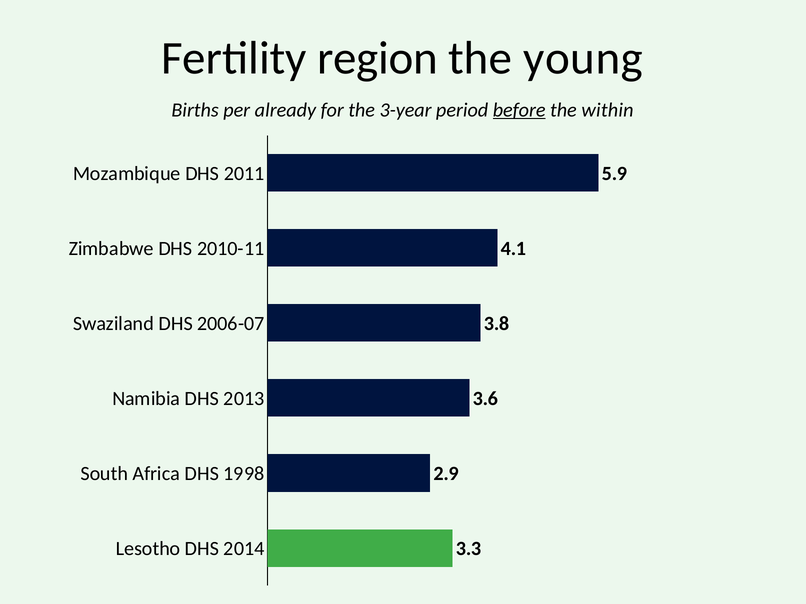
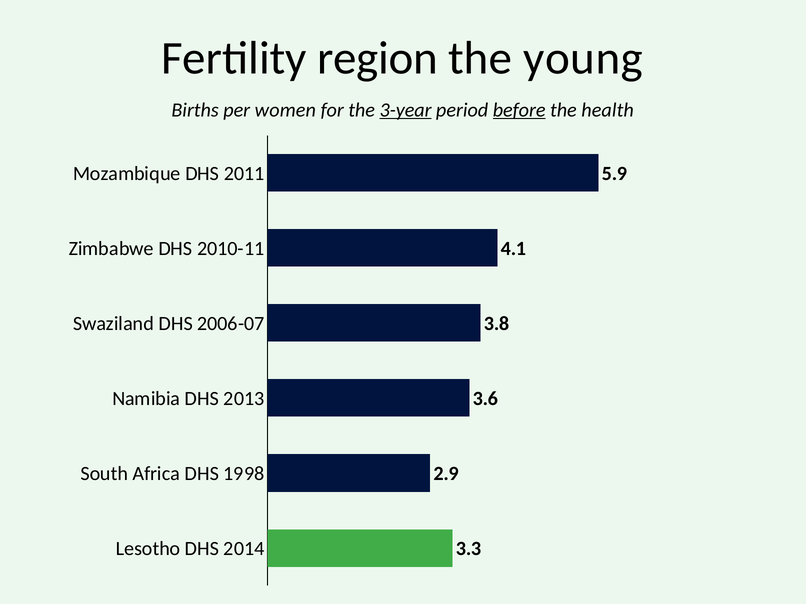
already: already -> women (285, 110)
3-year underline: none -> present (406, 110)
within: within -> health (608, 110)
